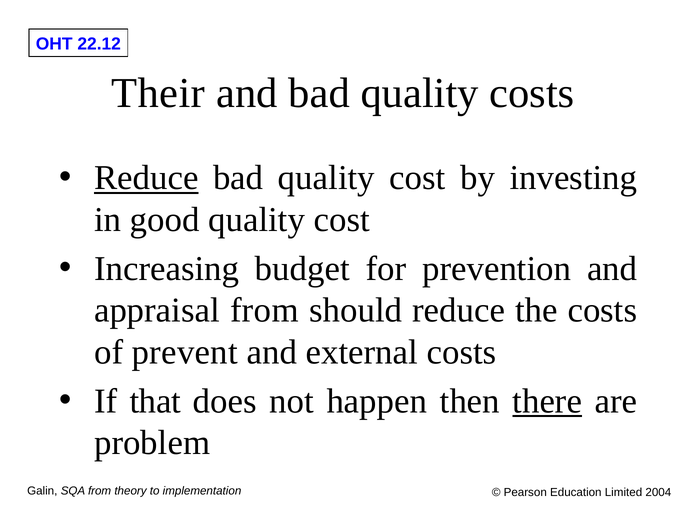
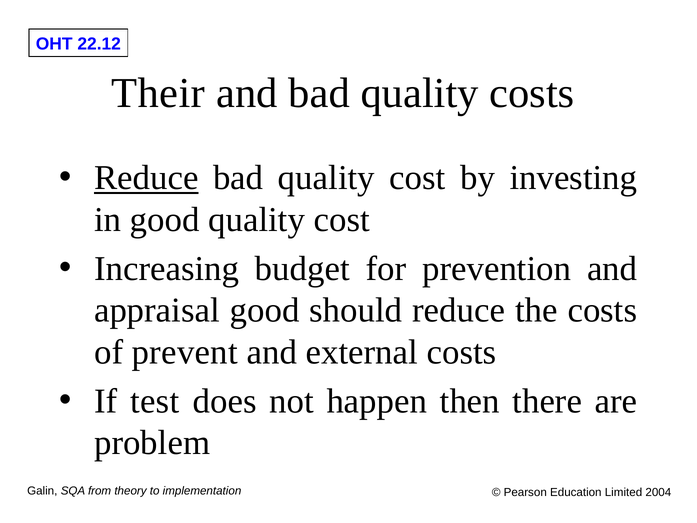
appraisal from: from -> good (265, 310)
that: that -> test (155, 401)
there underline: present -> none (547, 401)
